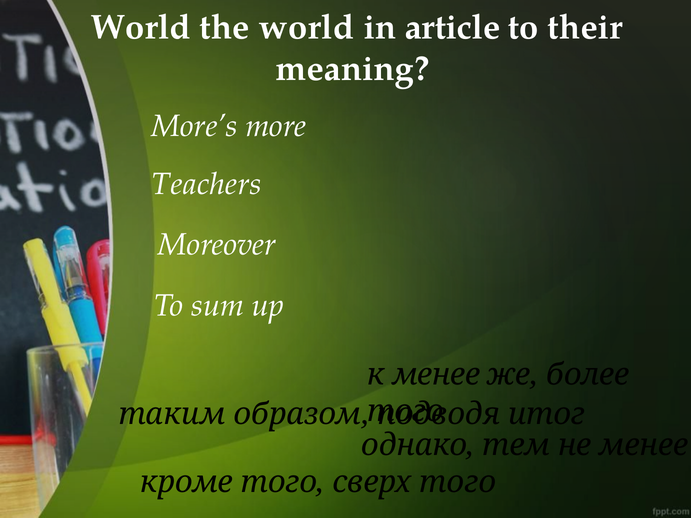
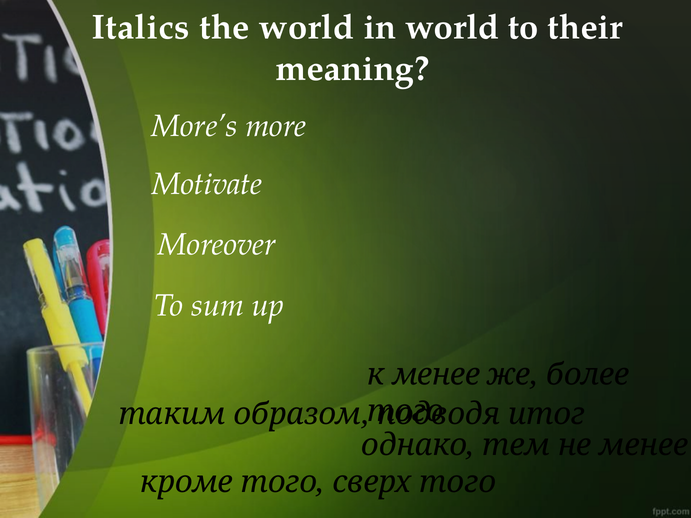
World: World -> Italics (141, 27)
in article: article -> world (452, 27)
Teachers: Teachers -> Motivate (207, 184)
